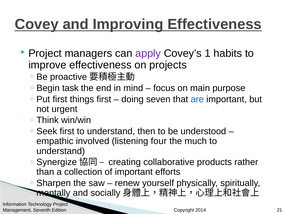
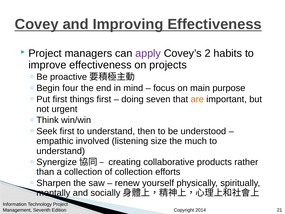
1: 1 -> 2 (208, 53)
task: task -> four (70, 88)
are colour: blue -> orange (197, 99)
four: four -> size (159, 141)
of important: important -> collection (134, 172)
